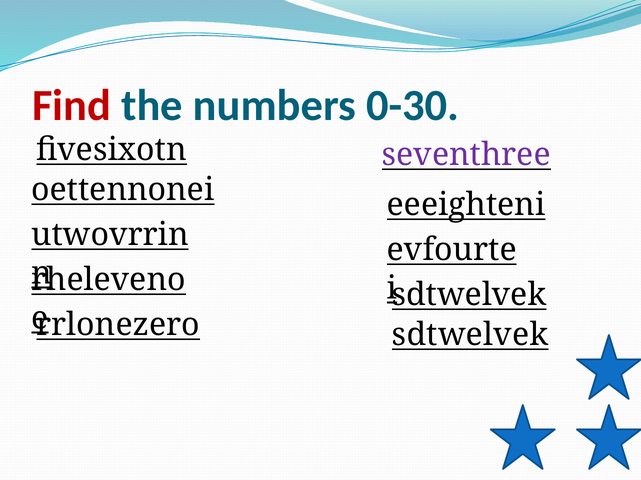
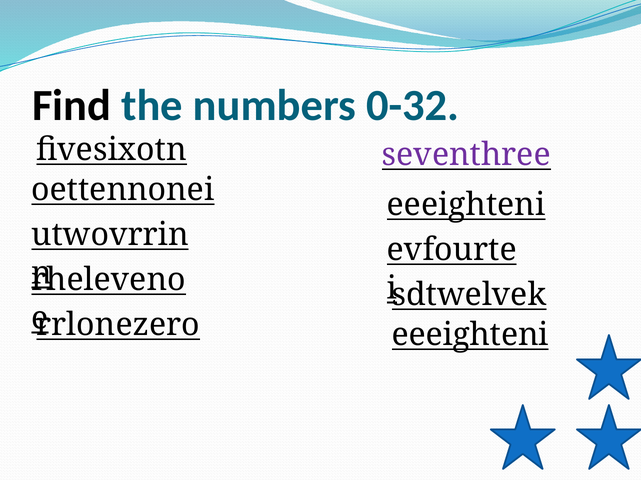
Find colour: red -> black (72, 106)
0-30: 0-30 -> 0-32 (413, 106)
sdtwelvek: sdtwelvek -> eeeighteni (470, 335)
